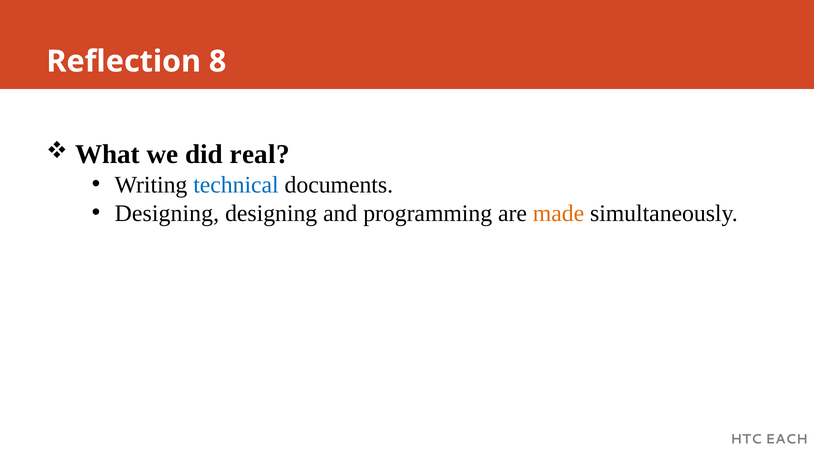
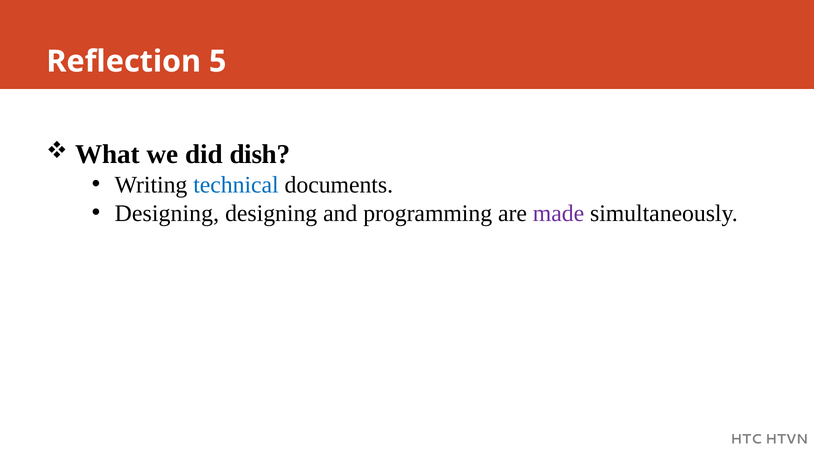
8: 8 -> 5 (218, 61)
real: real -> dish (260, 154)
made colour: orange -> purple (559, 213)
EACH: EACH -> HTVN (787, 439)
